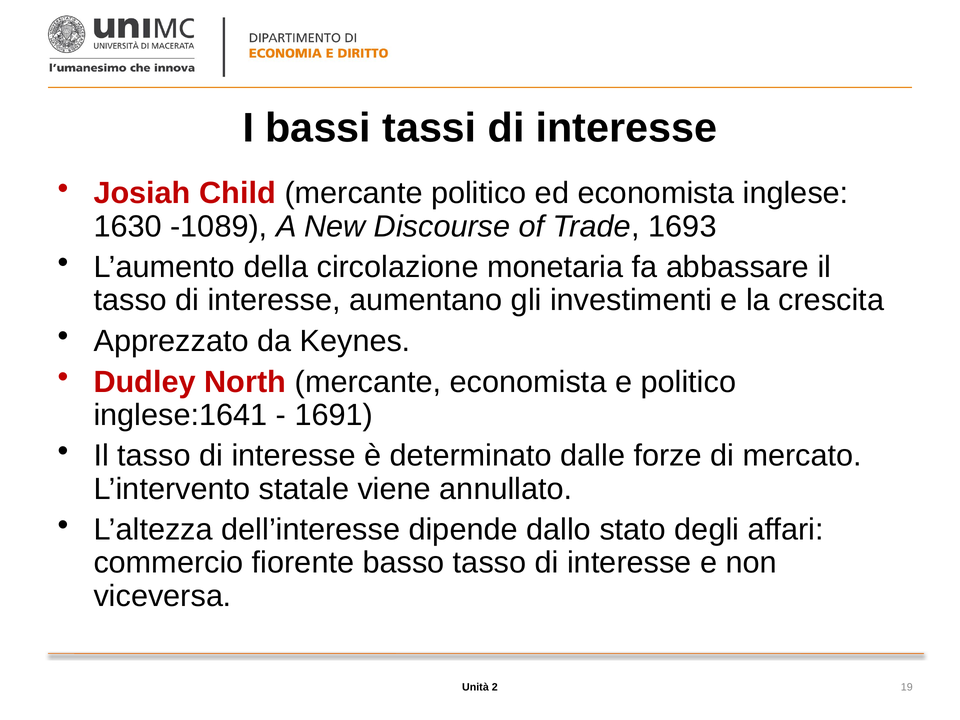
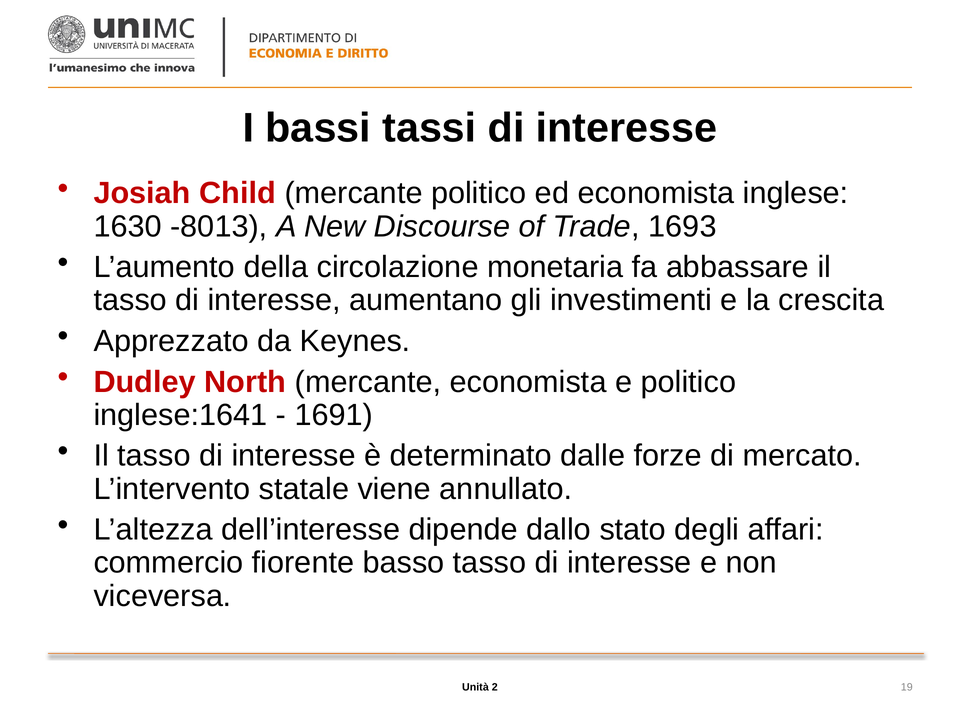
-1089: -1089 -> -8013 (219, 226)
